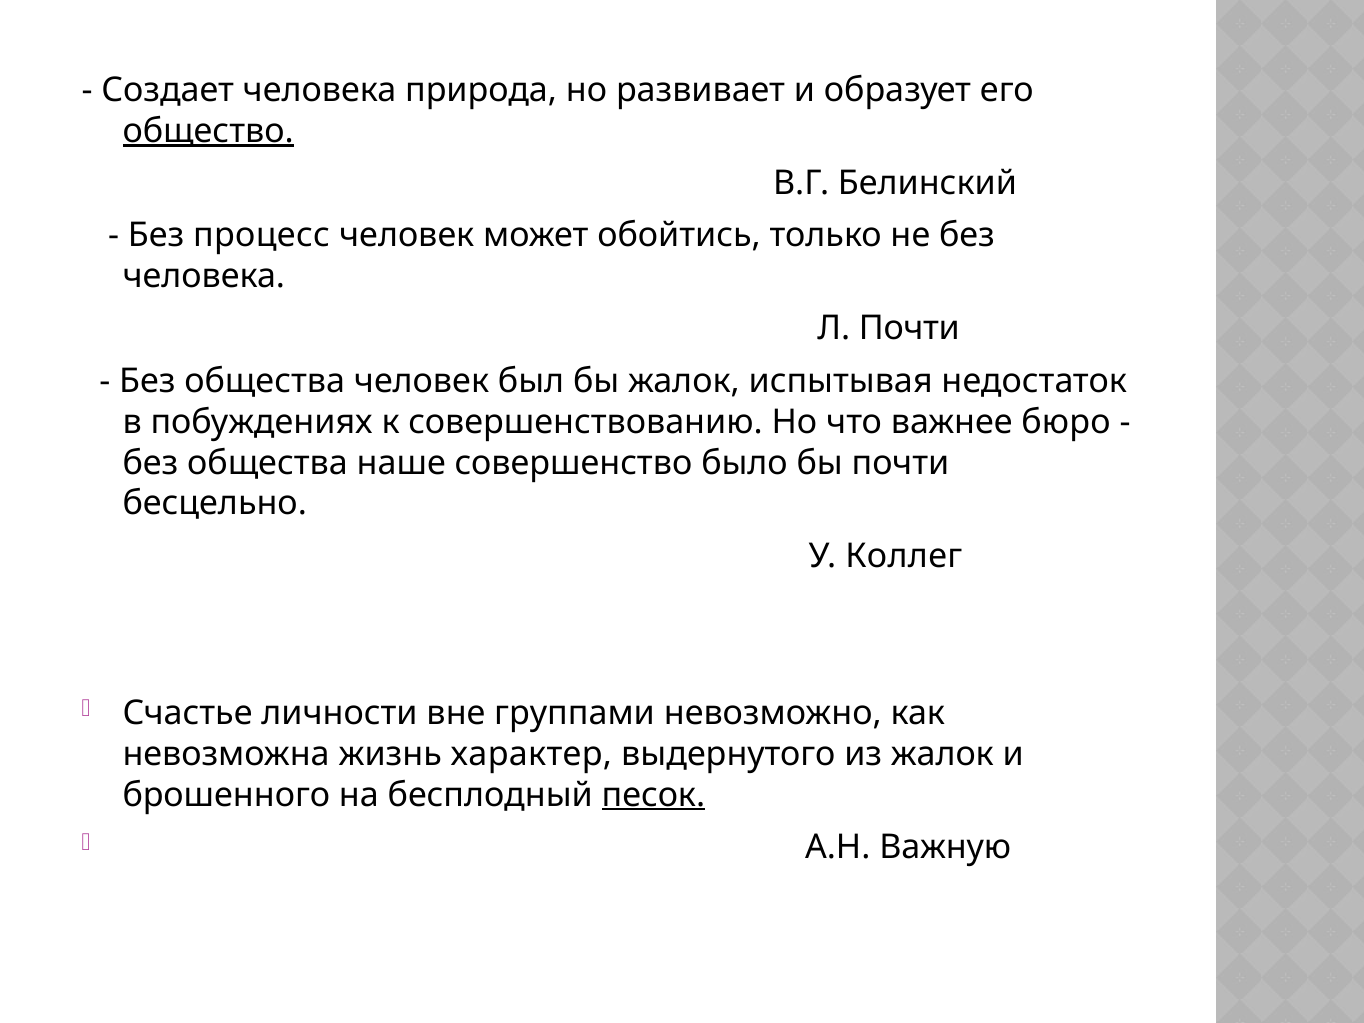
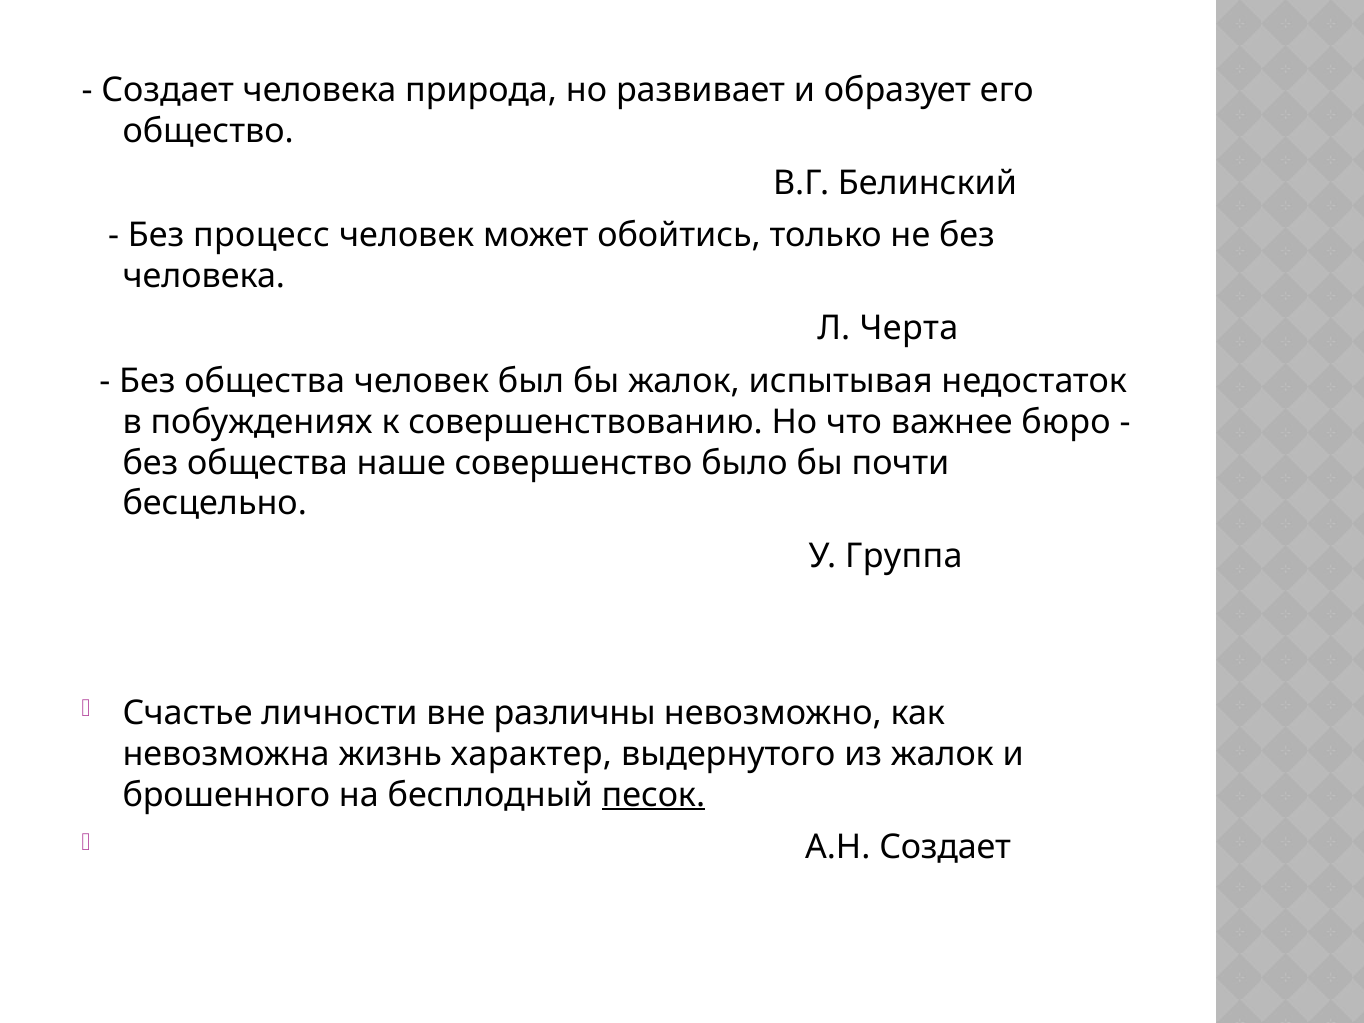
общество underline: present -> none (208, 131)
Л Почти: Почти -> Черта (909, 329)
Коллег: Коллег -> Группа (904, 556)
группами: группами -> различны (575, 713)
А.Н Важную: Важную -> Создает (945, 847)
